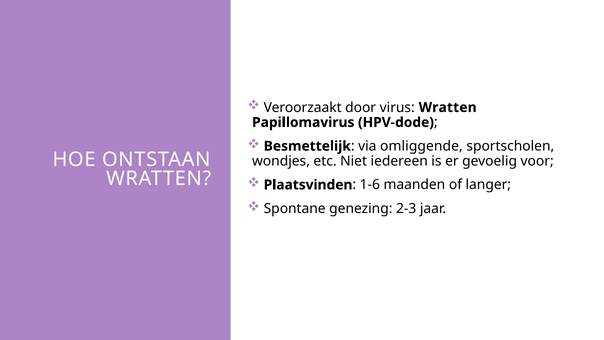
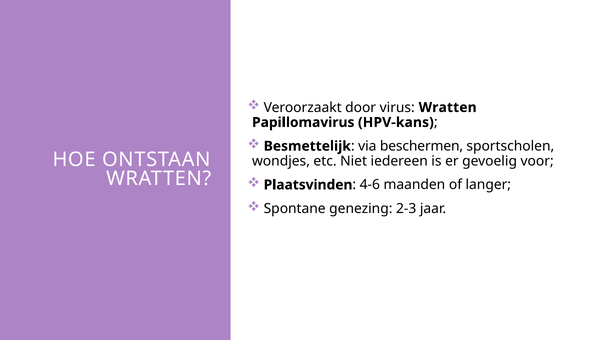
HPV-dode: HPV-dode -> HPV-kans (396, 122)
omliggende: omliggende -> beschermen (422, 146)
1-6: 1-6 -> 4-6 (370, 185)
